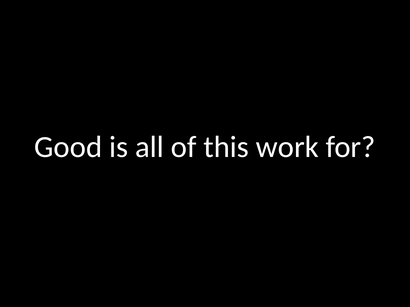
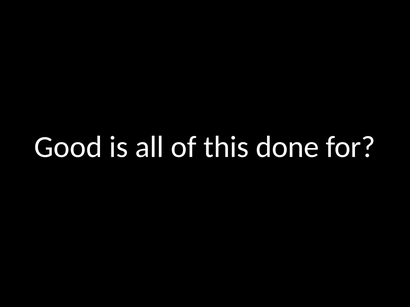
work: work -> done (287, 147)
